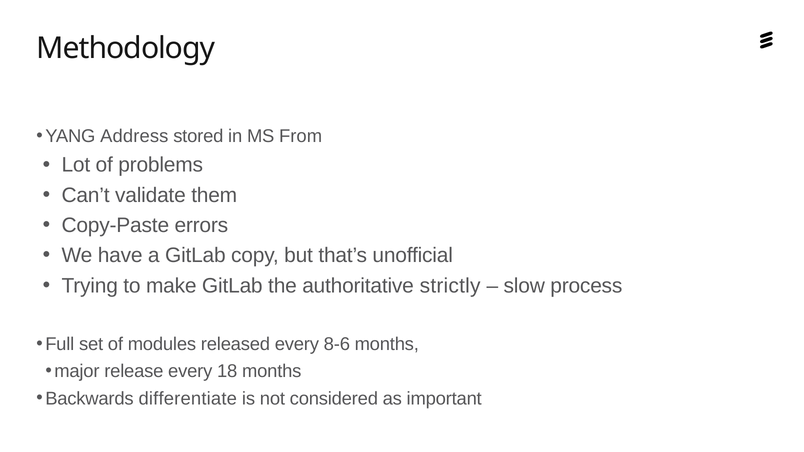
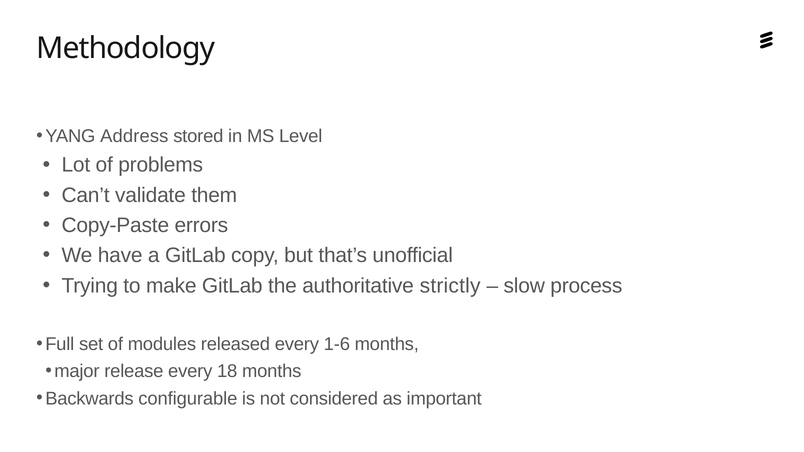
From: From -> Level (301, 136)
8-6: 8-6 -> 1-6 (337, 344)
differentiate: differentiate -> configurable (188, 399)
